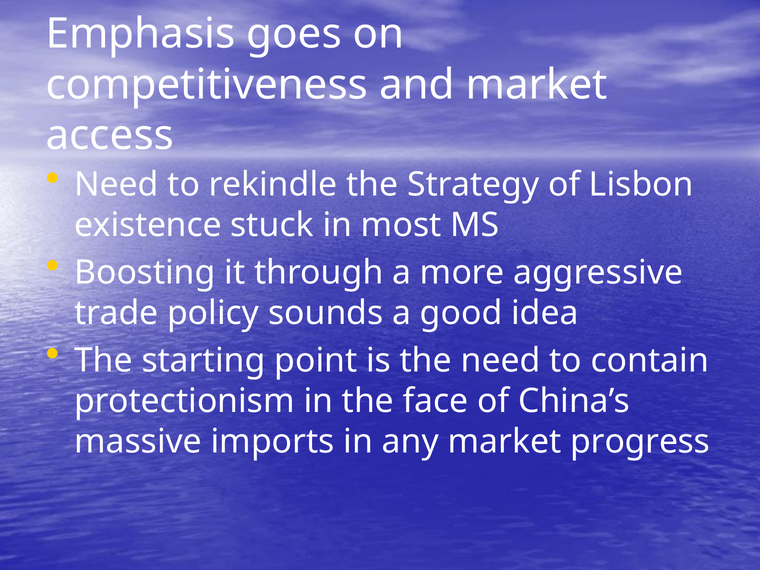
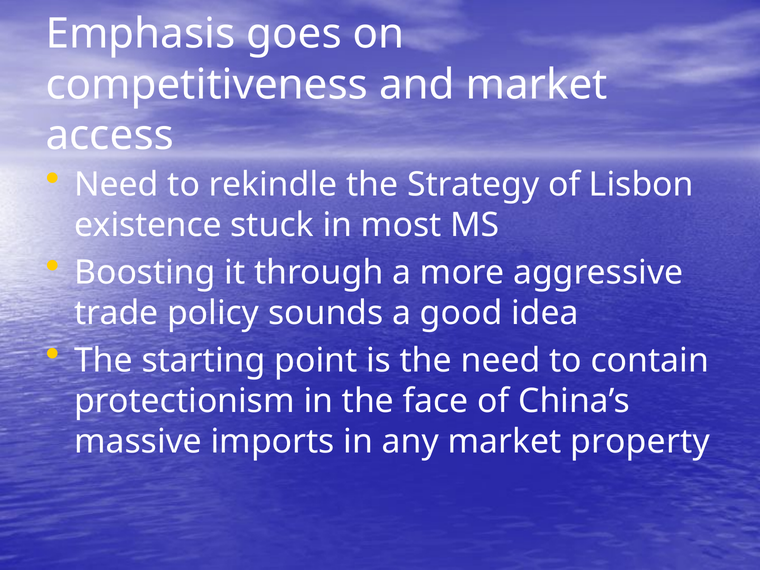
progress: progress -> property (640, 442)
